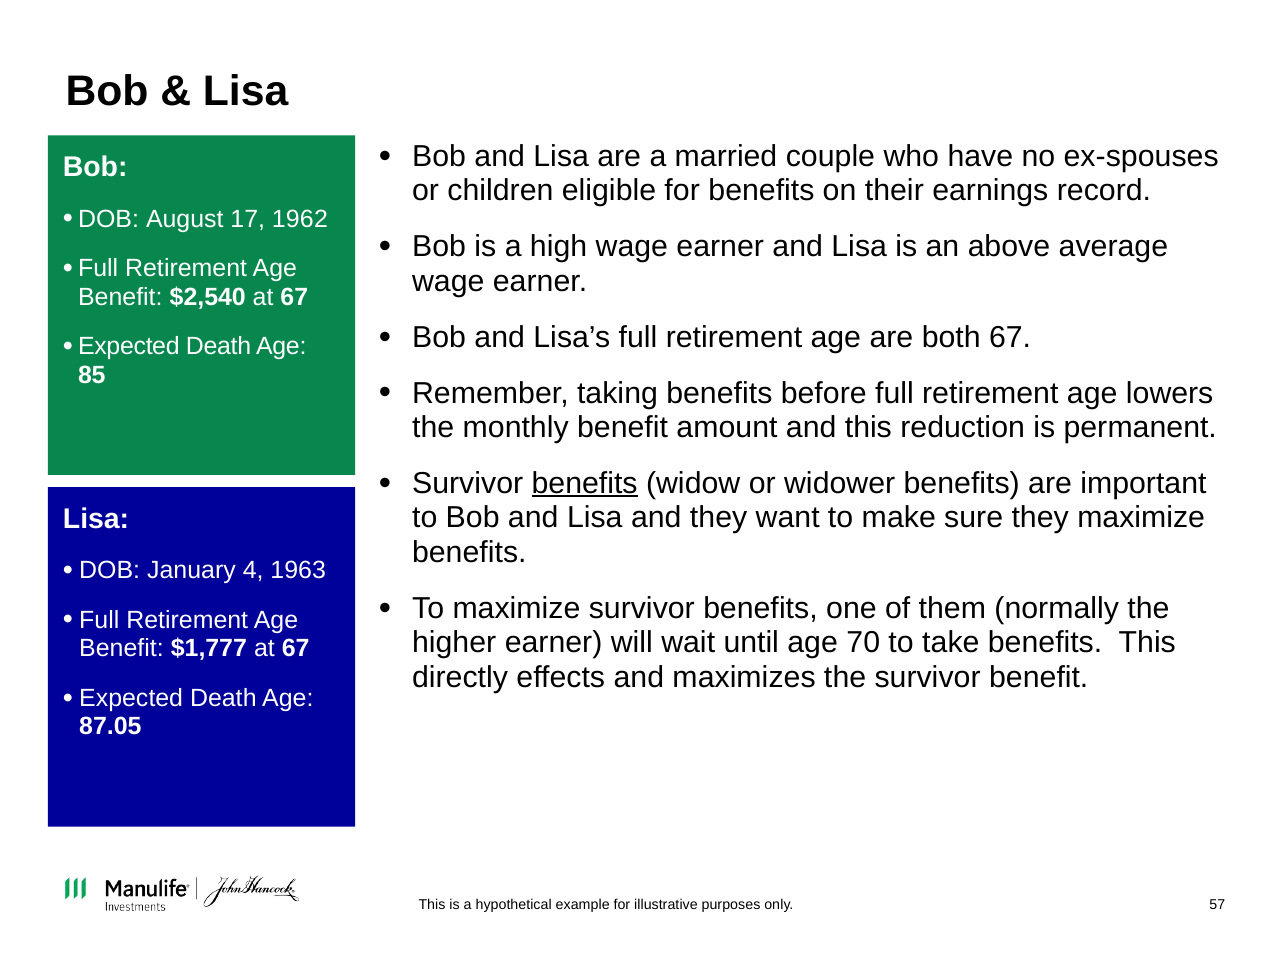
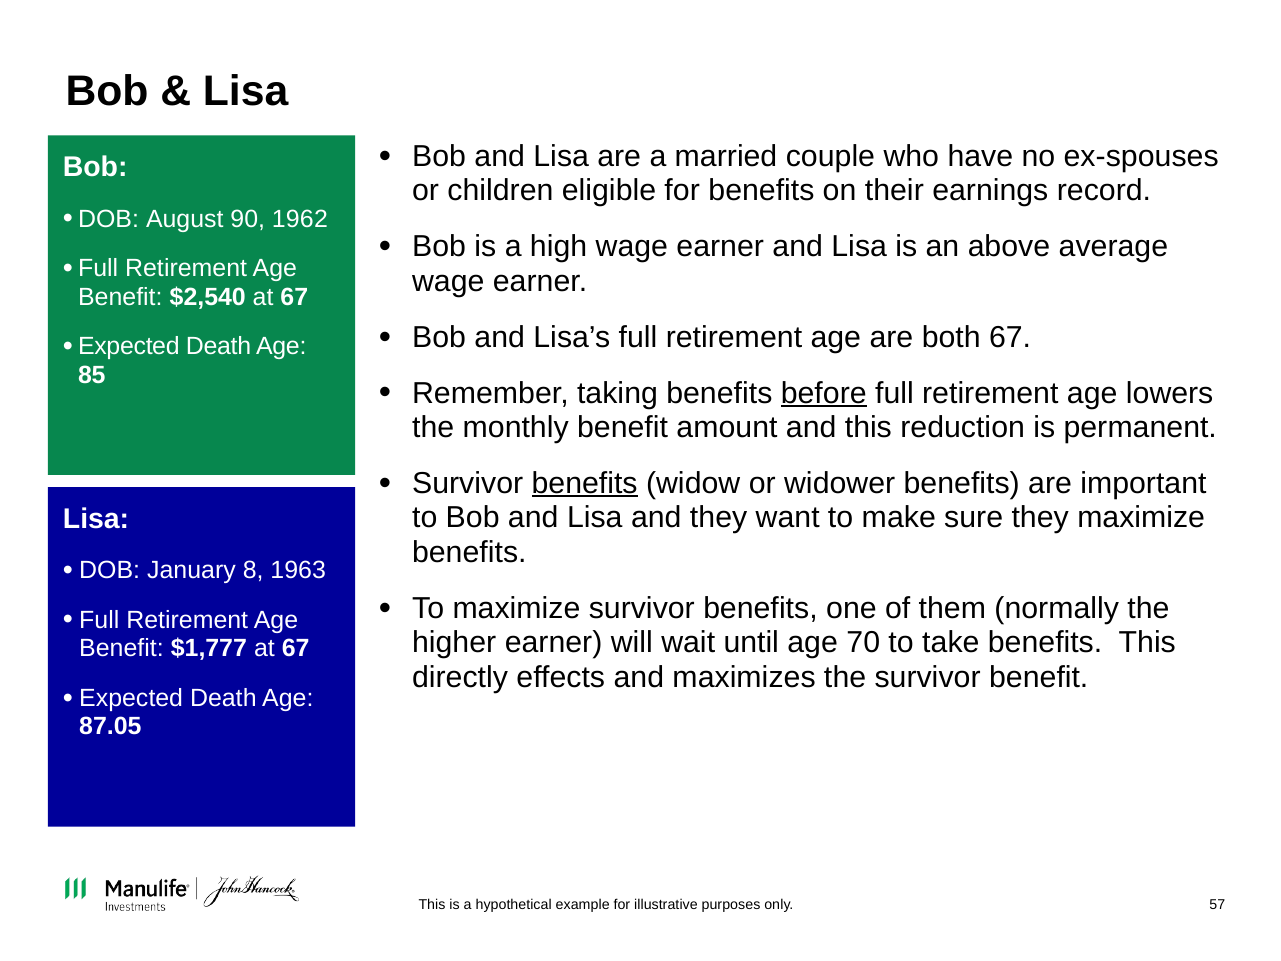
17: 17 -> 90 (248, 219)
before underline: none -> present (824, 393)
4: 4 -> 8 (253, 570)
